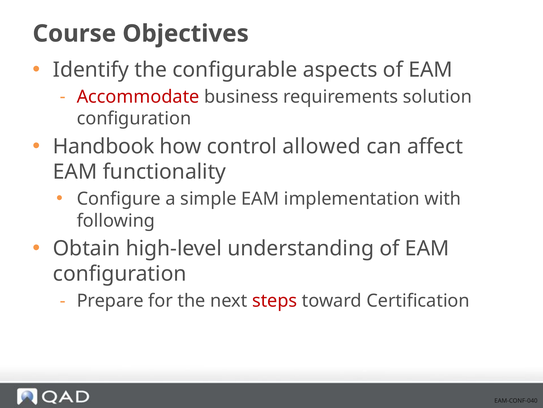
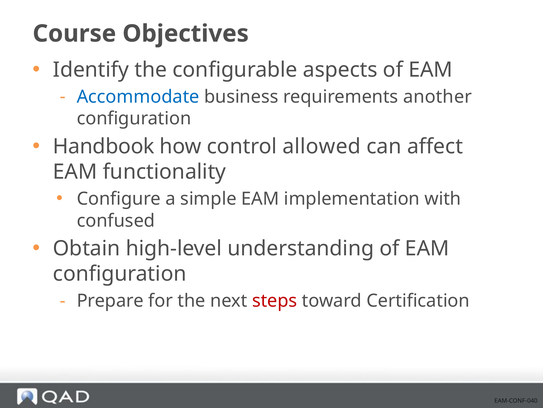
Accommodate colour: red -> blue (138, 97)
solution: solution -> another (437, 97)
following: following -> confused (116, 220)
